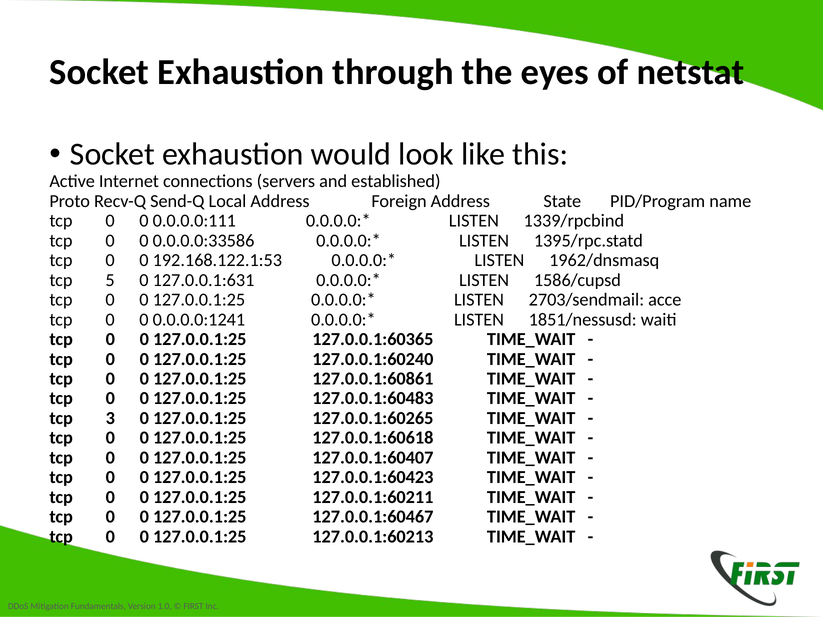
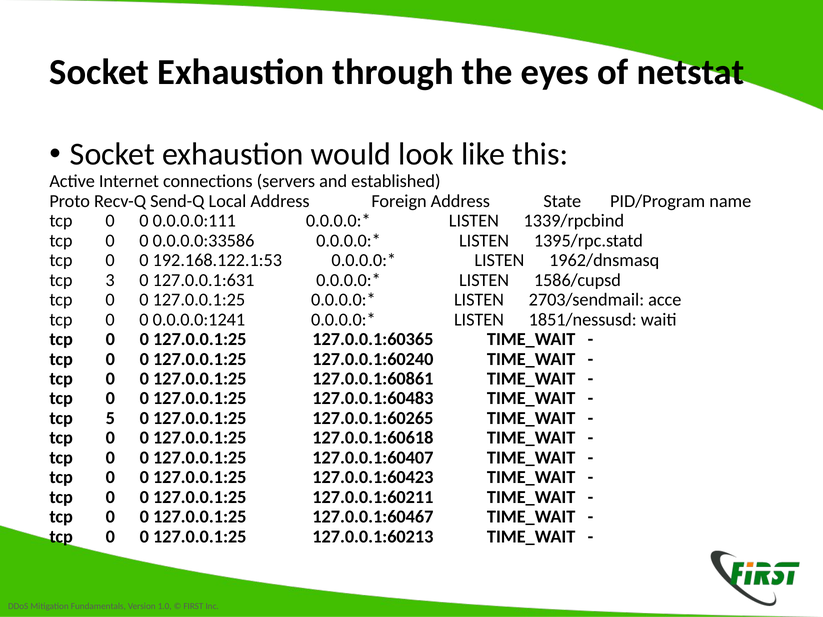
5: 5 -> 3 (110, 280)
3: 3 -> 5 (110, 418)
